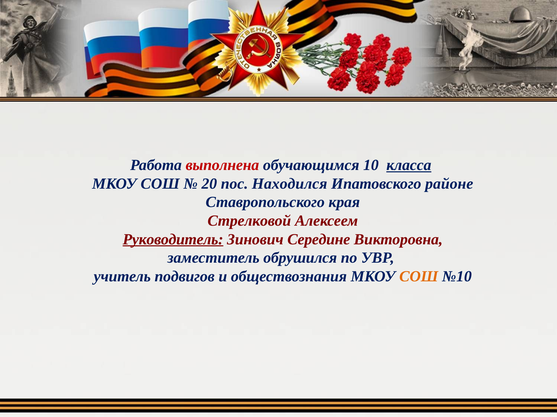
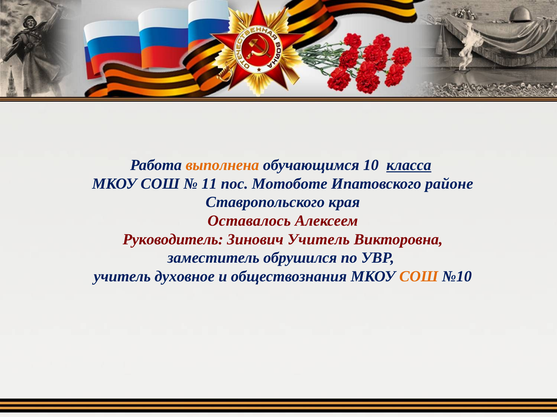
выполнена colour: red -> orange (222, 165)
20: 20 -> 11 (209, 184)
Находился: Находился -> Мотоботе (290, 184)
Стрелковой: Стрелковой -> Оставалось (249, 221)
Руководитель underline: present -> none (173, 240)
Зинович Середине: Середине -> Учитель (319, 240)
подвигов: подвигов -> духовное (185, 277)
